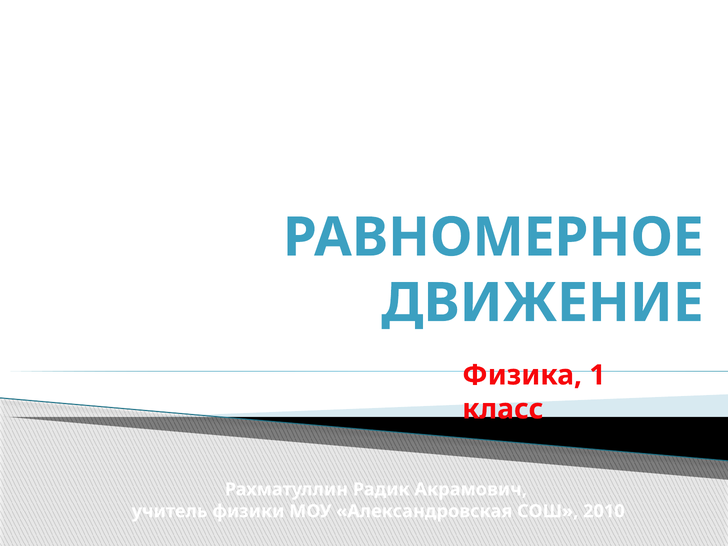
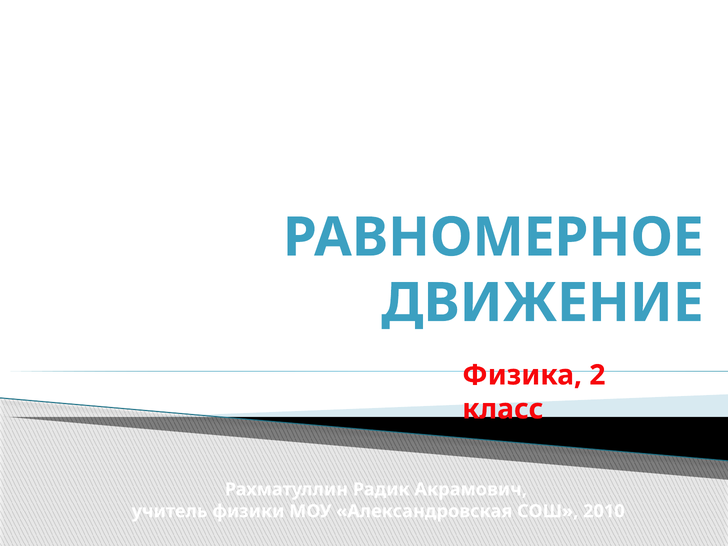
Физика 1: 1 -> 2 (597, 375)
